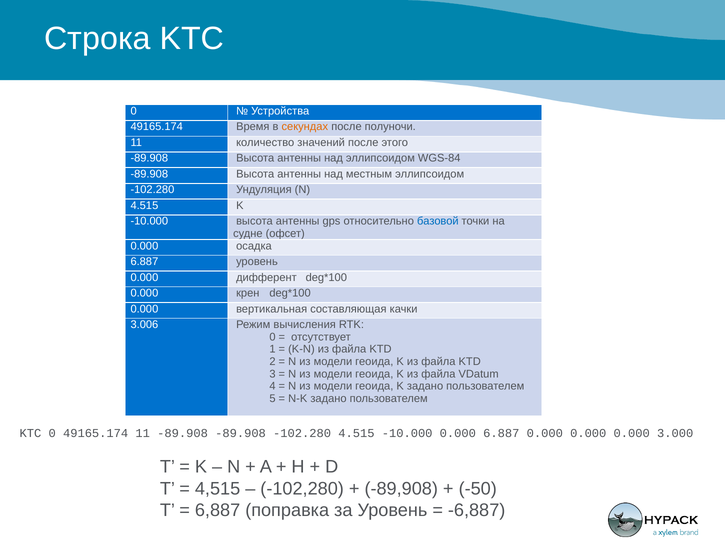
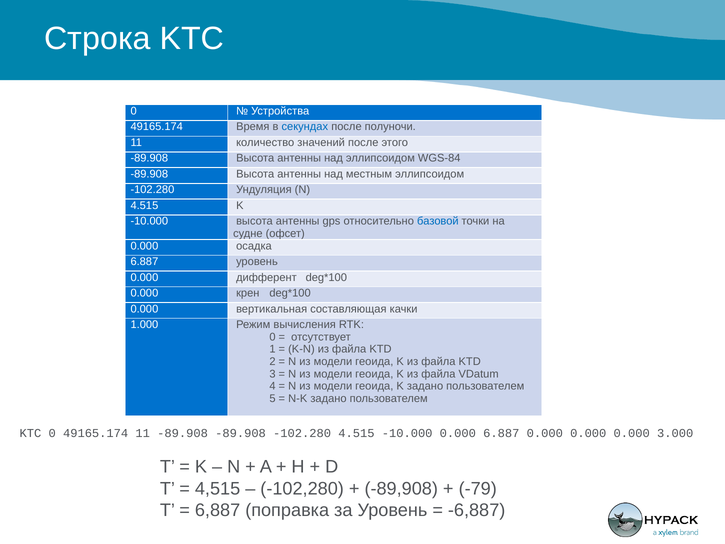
секундах colour: orange -> blue (305, 127)
3.006: 3.006 -> 1.000 (144, 324)
-50: -50 -> -79 (478, 488)
